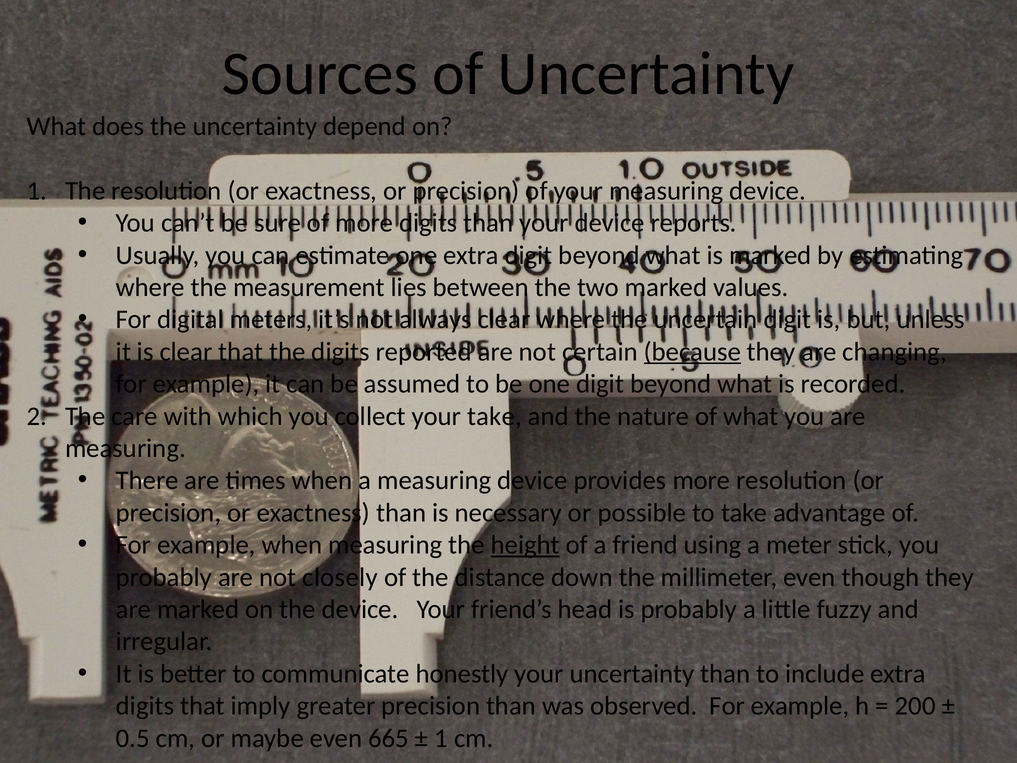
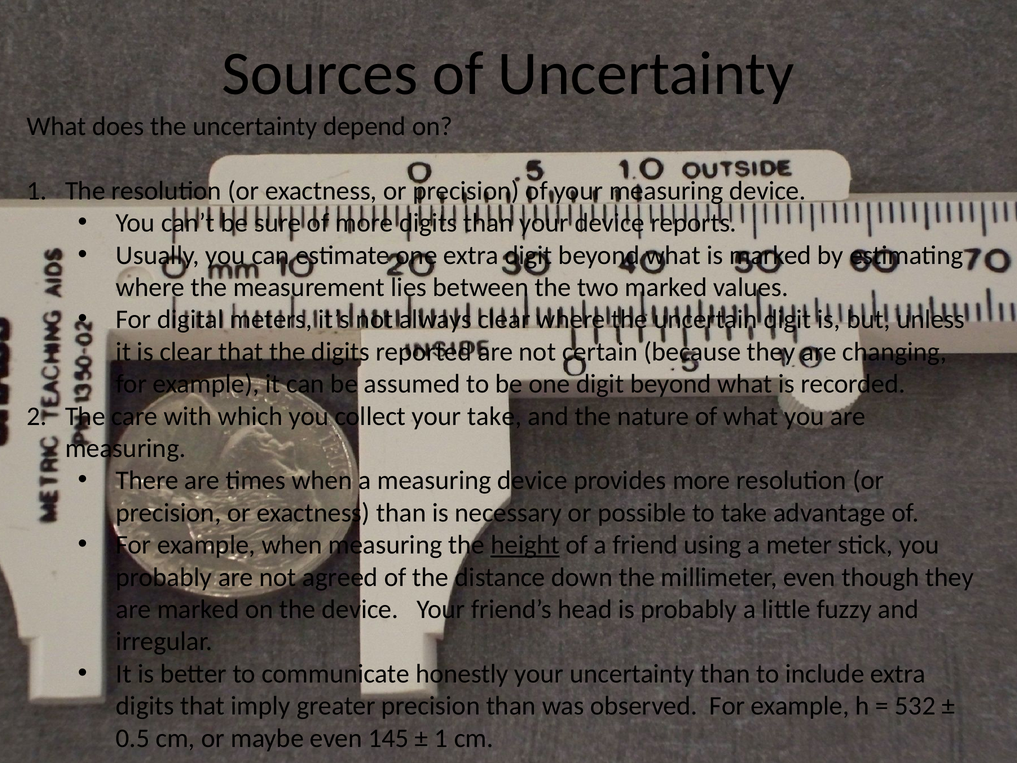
because underline: present -> none (692, 352)
closely: closely -> agreed (340, 577)
200: 200 -> 532 (915, 706)
665: 665 -> 145 (389, 738)
